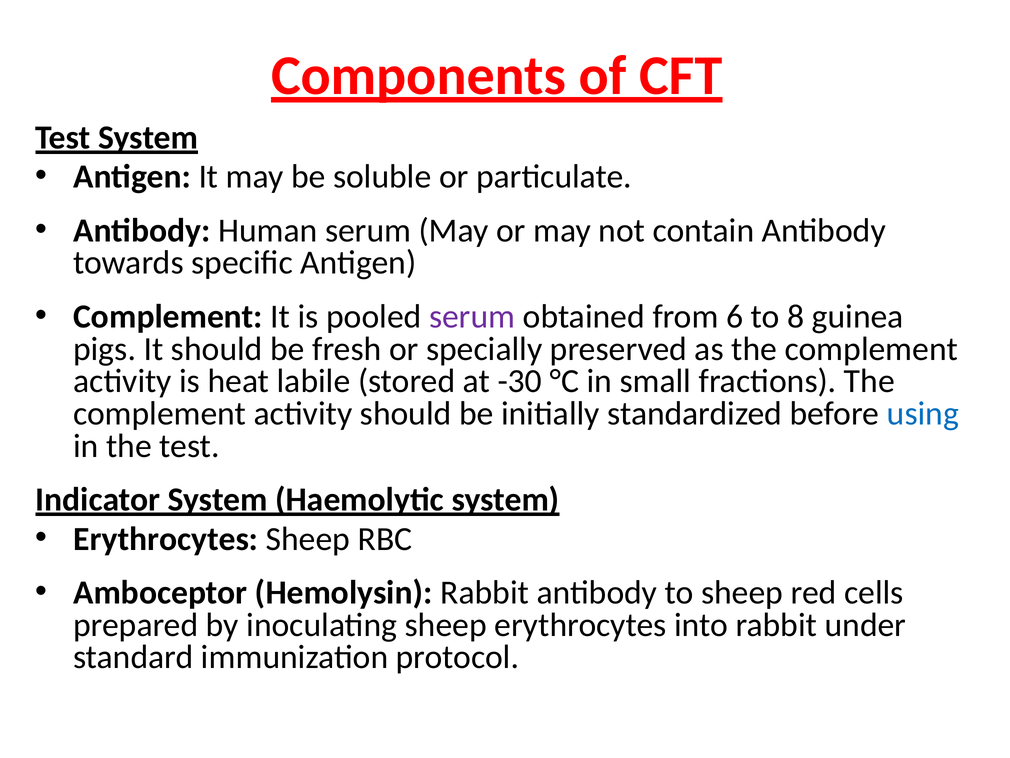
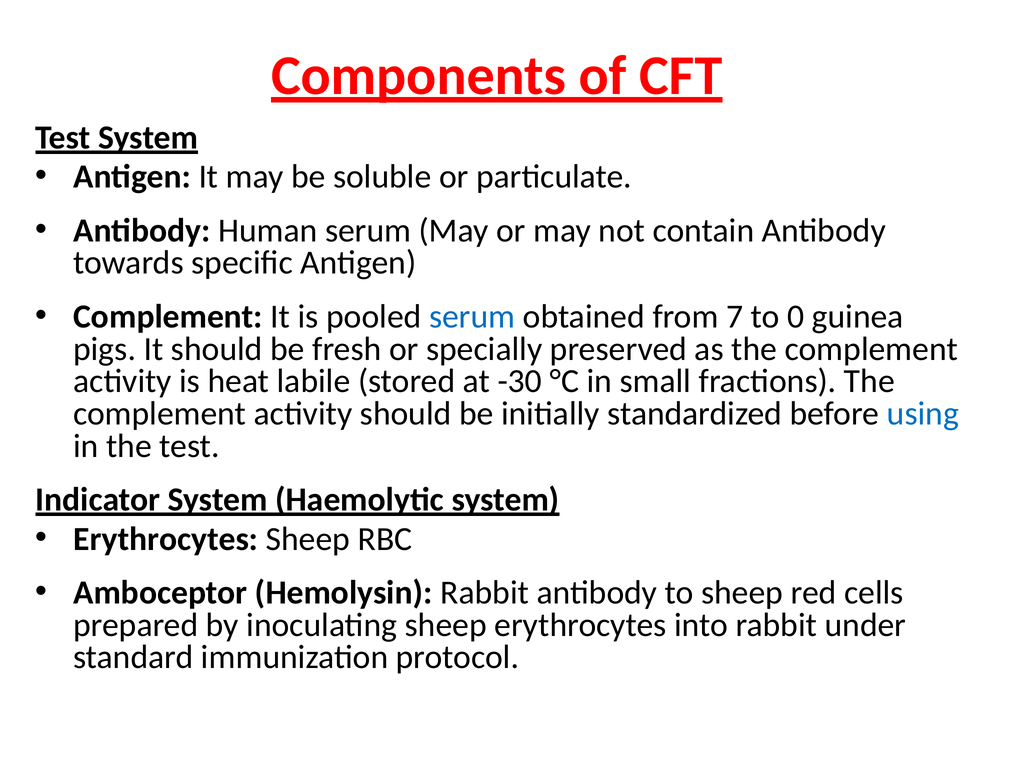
serum colour: purple -> blue (472, 316)
6: 6 -> 7 (735, 316)
8: 8 -> 0 (796, 316)
